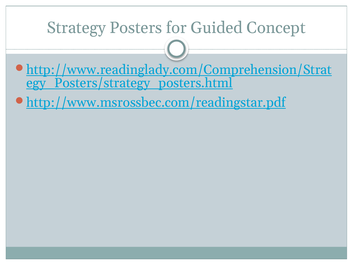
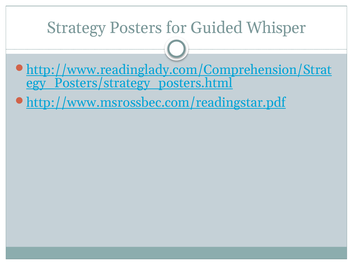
Concept: Concept -> Whisper (276, 28)
